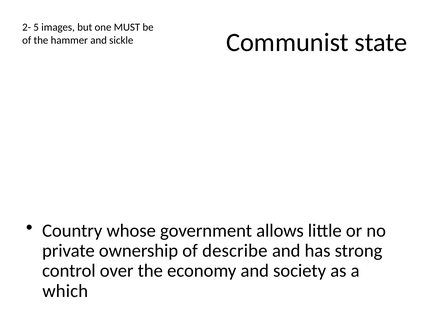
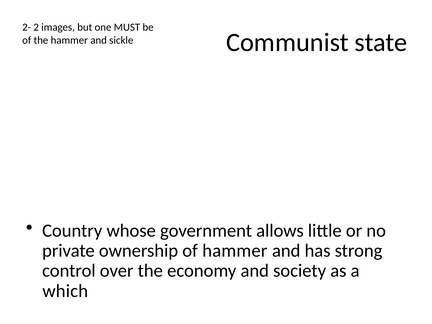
5: 5 -> 2 (36, 27)
of describe: describe -> hammer (235, 251)
